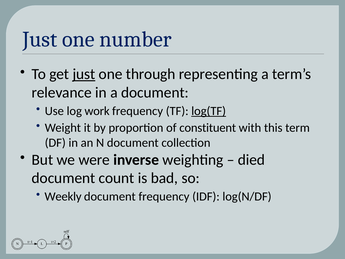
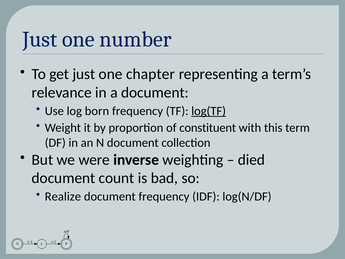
just underline: present -> none (84, 74)
through: through -> chapter (151, 74)
work: work -> born (97, 111)
Weekly: Weekly -> Realize (63, 196)
